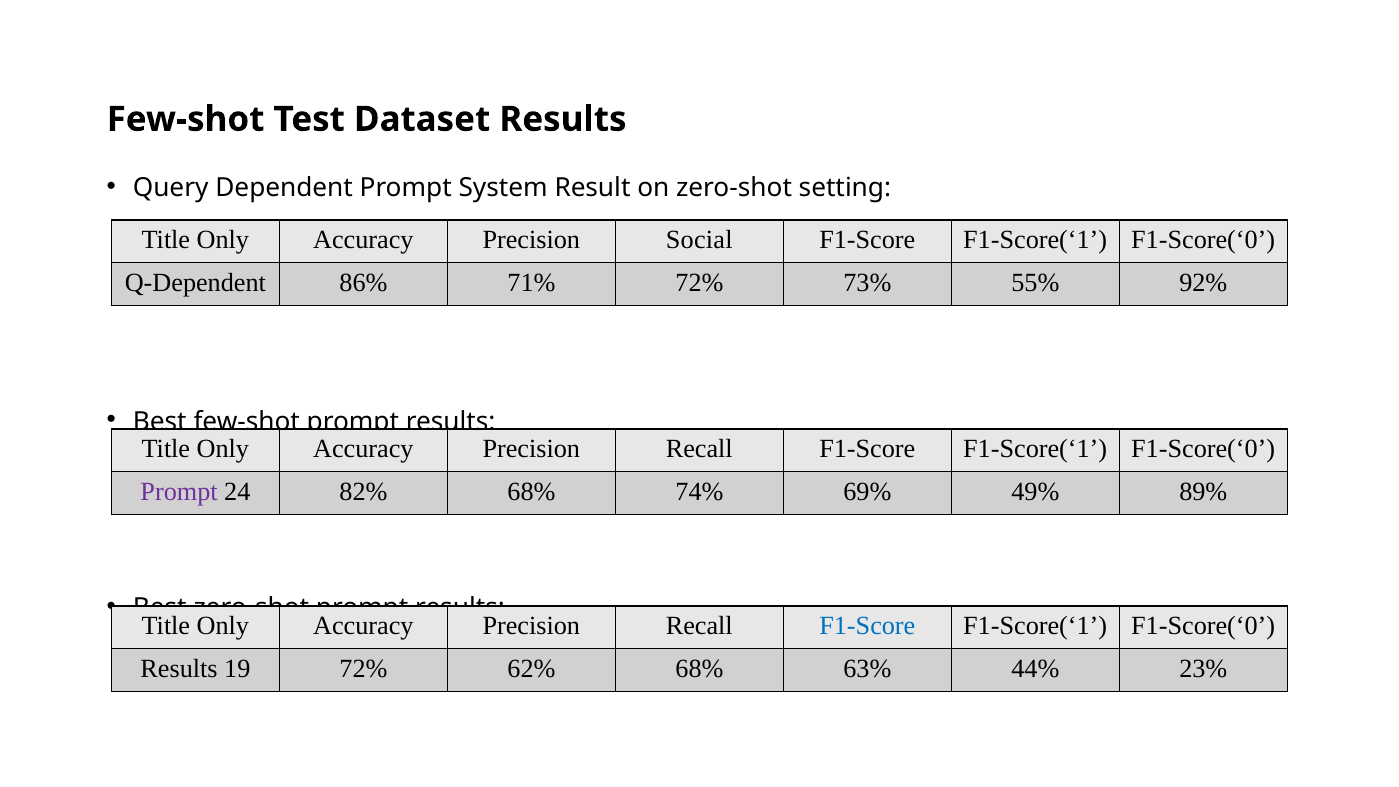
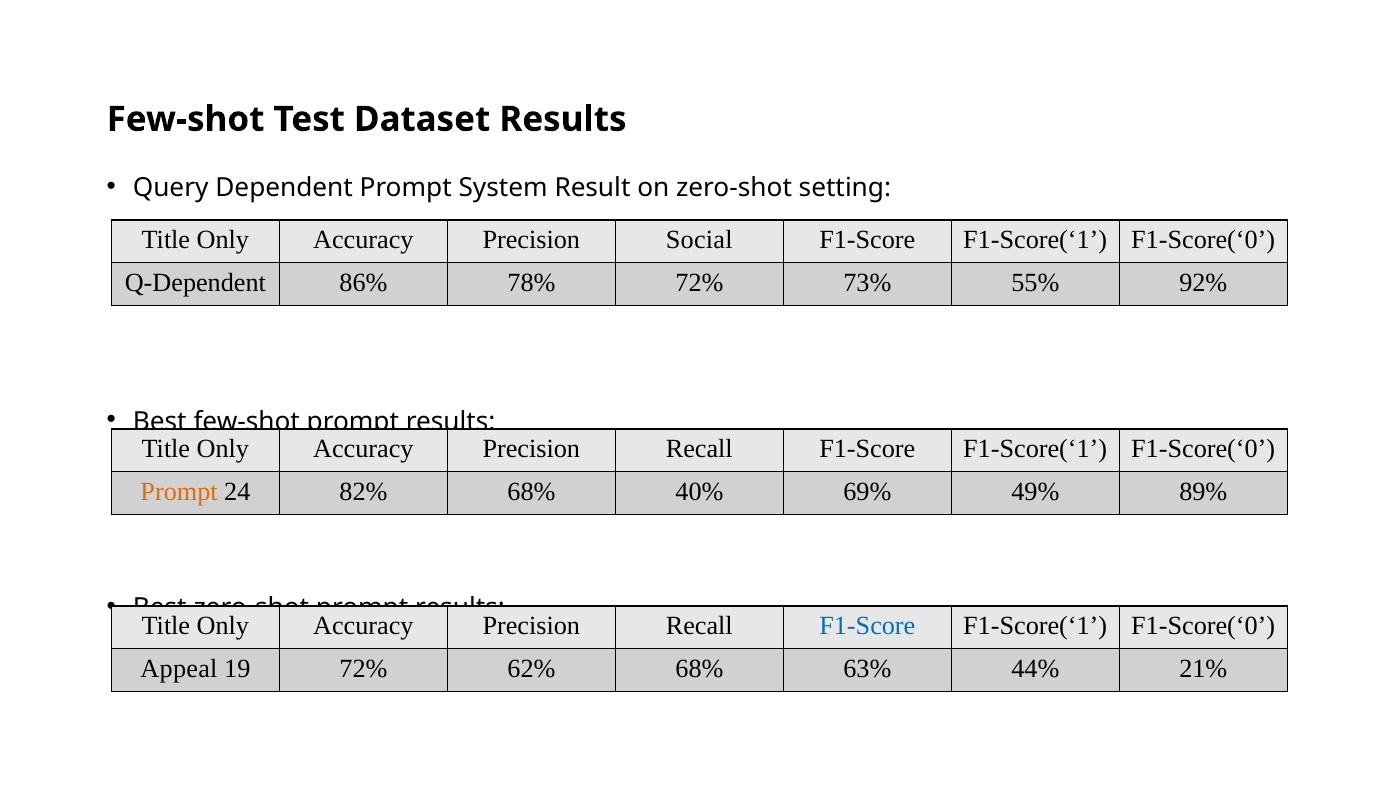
71%: 71% -> 78% (531, 283)
Prompt colour: purple -> orange (179, 492)
74%: 74% -> 40% (699, 492)
Results: Results -> Appeal (179, 669)
23%: 23% -> 21% (1203, 669)
